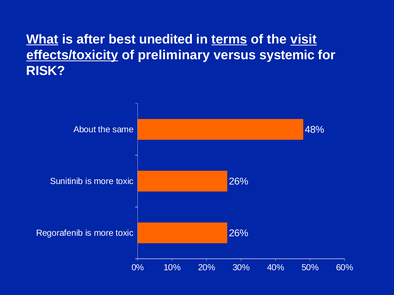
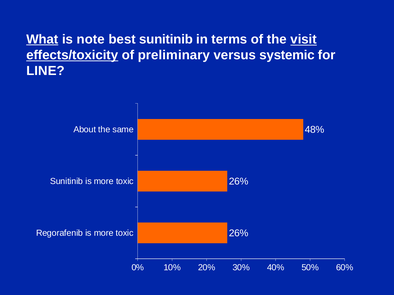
after: after -> note (91, 39)
best unedited: unedited -> sunitinib (166, 39)
terms underline: present -> none (229, 39)
RISK: RISK -> LINE (46, 71)
